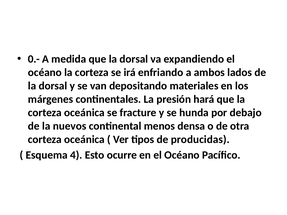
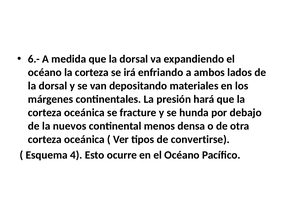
0.-: 0.- -> 6.- (34, 59)
producidas: producidas -> convertirse (200, 140)
